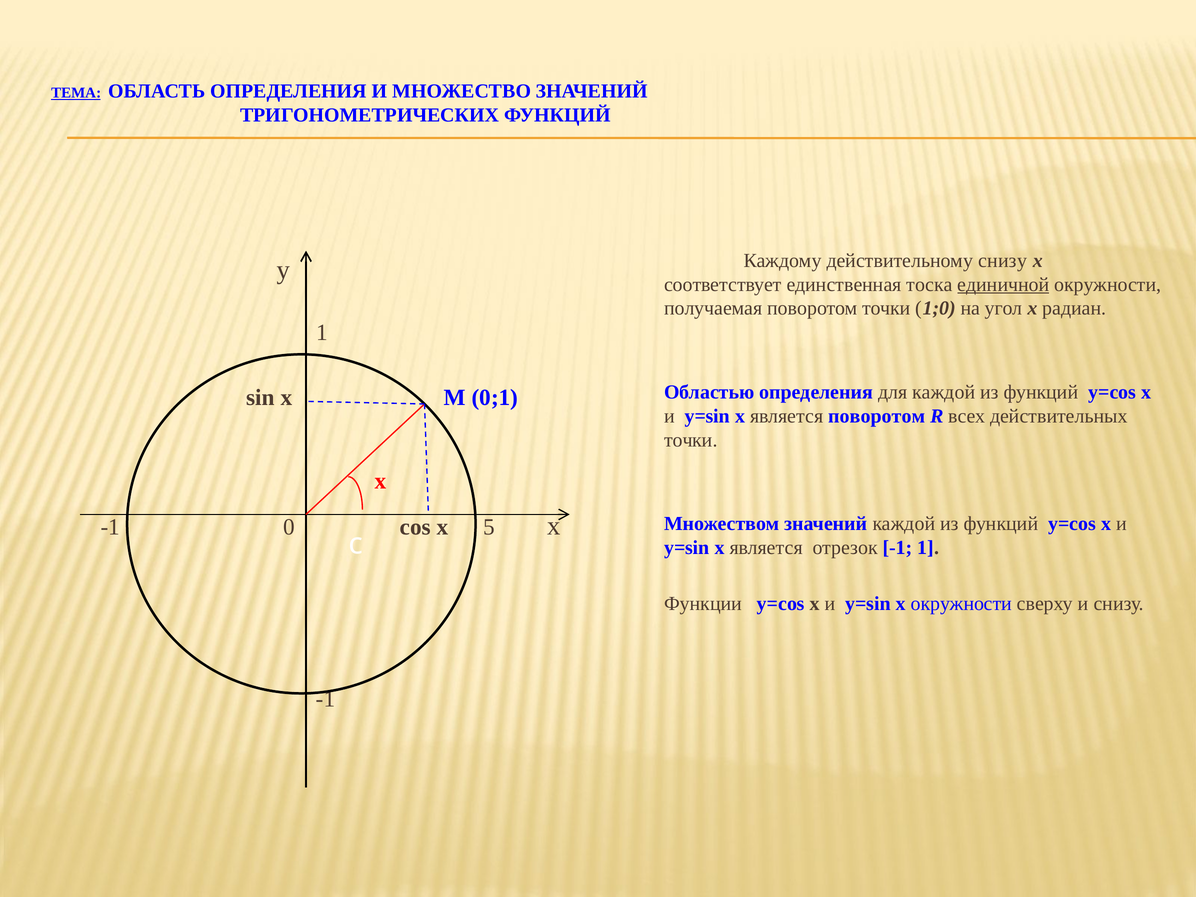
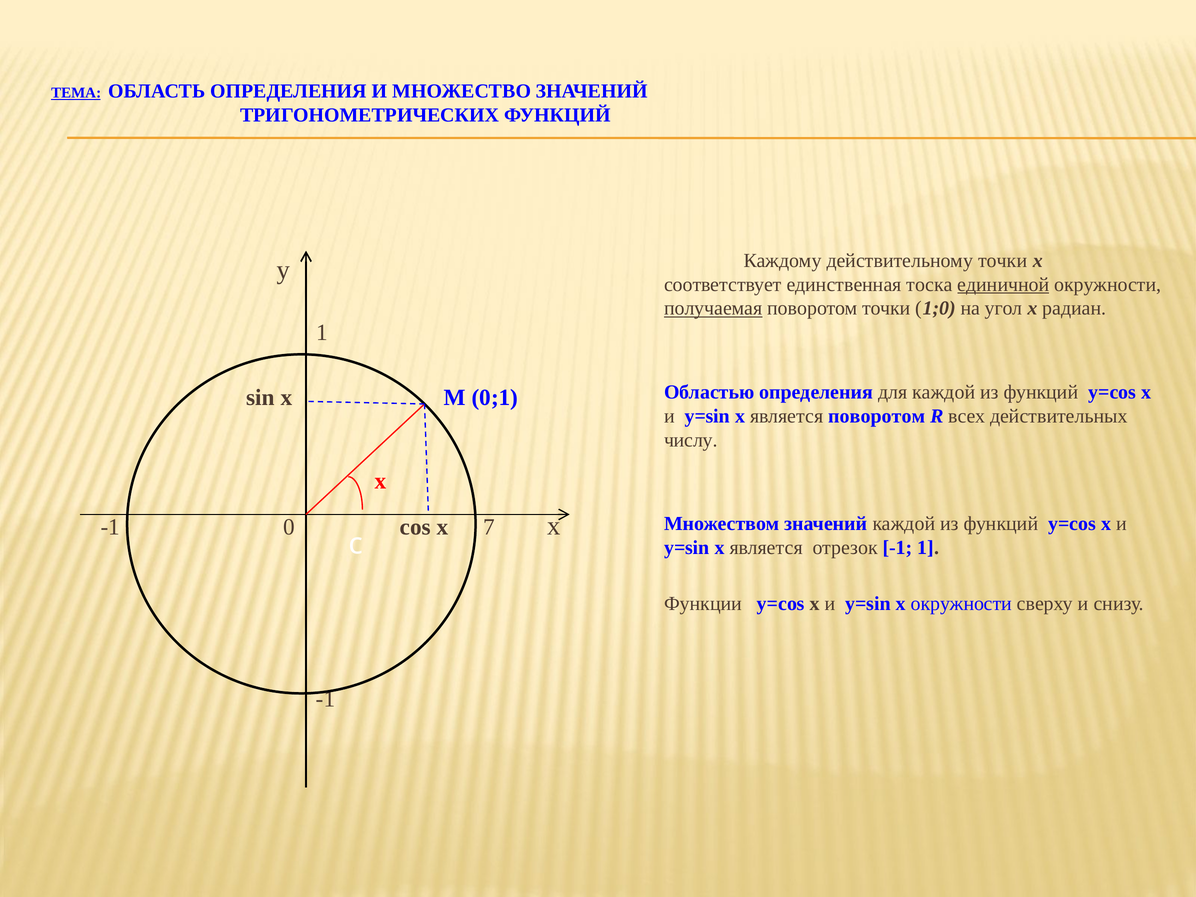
действительному снизу: снизу -> точки (1003, 261)
получаемая underline: none -> present (713, 308)
точки: точки -> числу (691, 440)
5: 5 -> 7 (489, 527)
